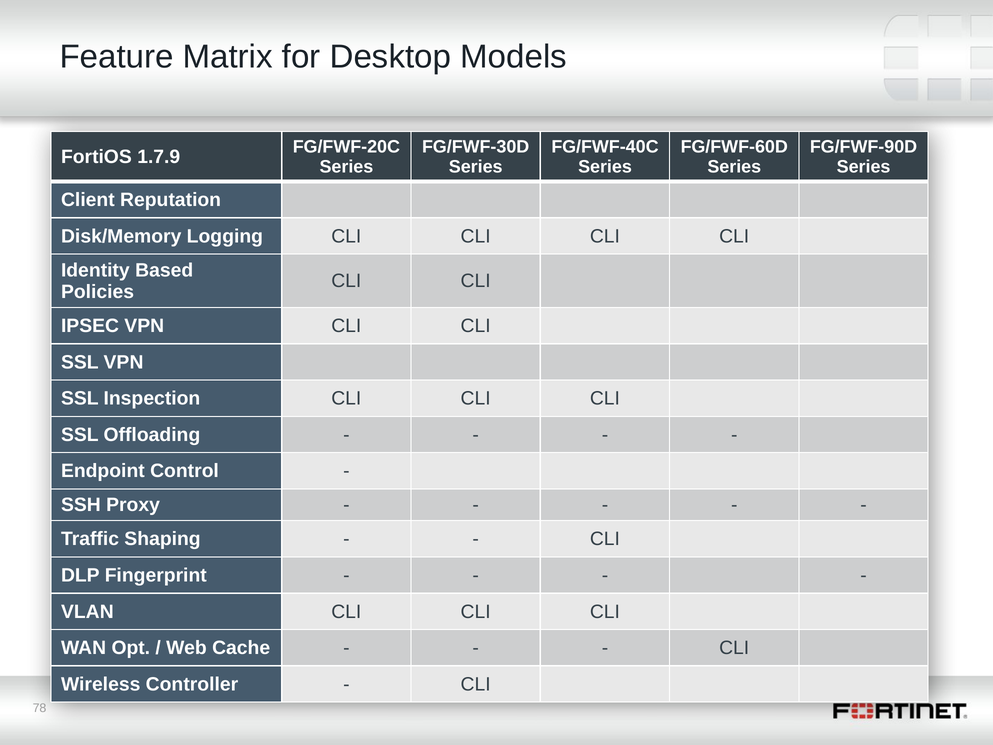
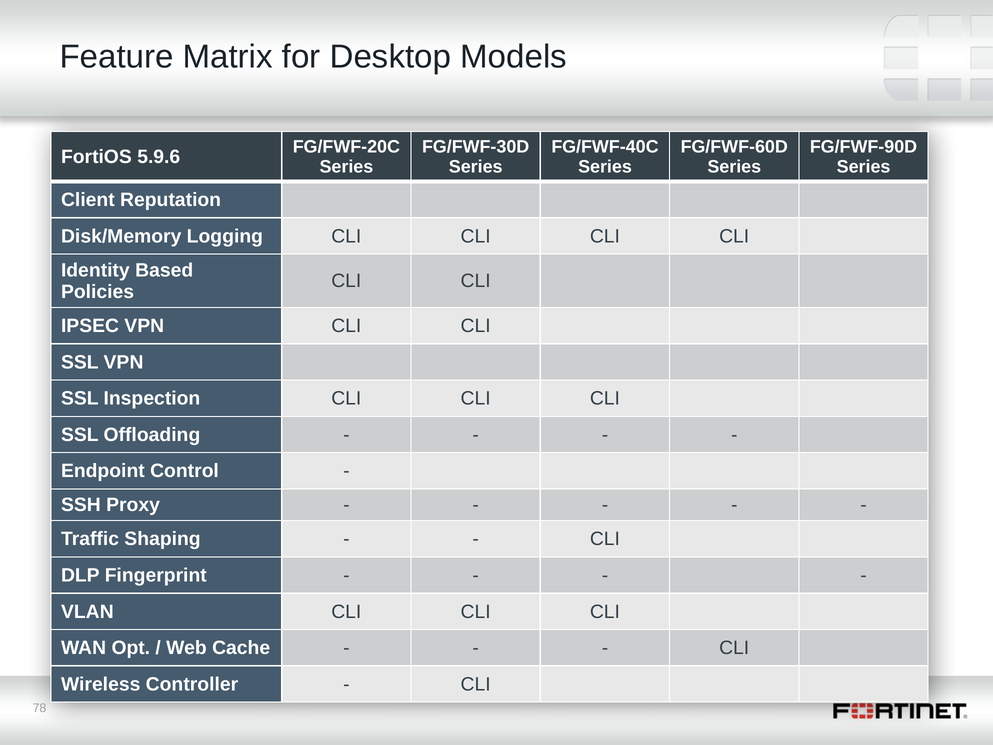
1.7.9: 1.7.9 -> 5.9.6 (159, 157)
